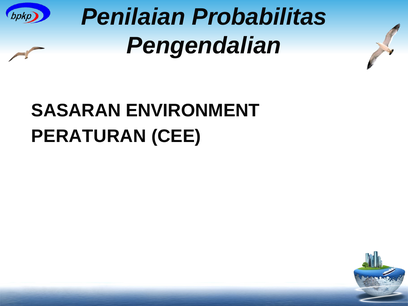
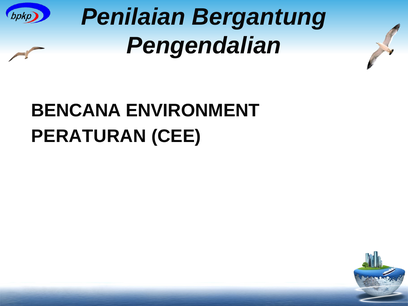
Probabilitas: Probabilitas -> Bergantung (259, 17)
SASARAN: SASARAN -> BENCANA (76, 111)
